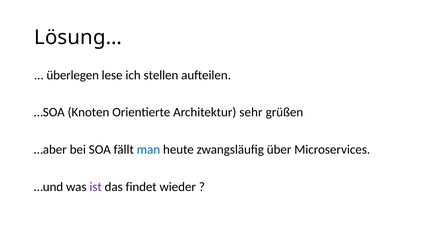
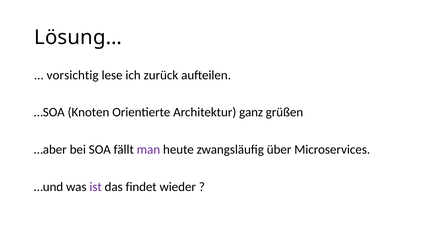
überlegen: überlegen -> vorsichtig (73, 75)
stellen: stellen -> zurück (161, 75)
sehr: sehr -> ganz (251, 112)
man colour: blue -> purple (148, 150)
